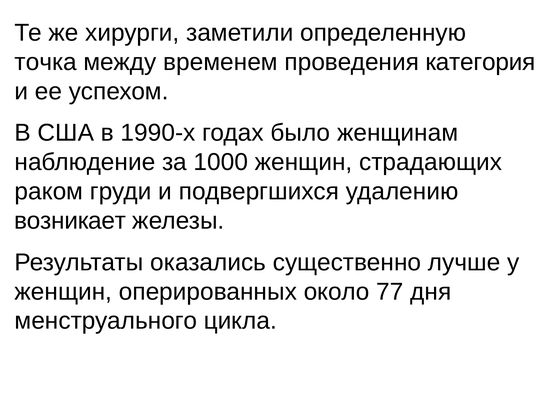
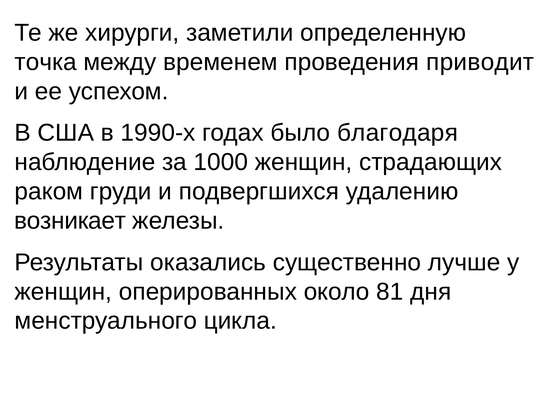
категория: категория -> приводит (480, 62)
женщинам: женщинам -> благодаря (398, 133)
77: 77 -> 81 (390, 292)
